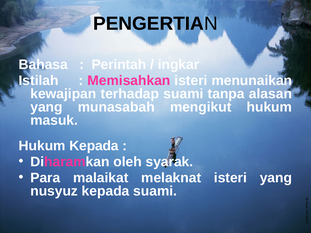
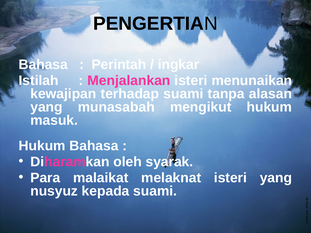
Memisahkan: Memisahkan -> Menjalankan (129, 81)
Hukum Kepada: Kepada -> Bahasa (94, 146)
